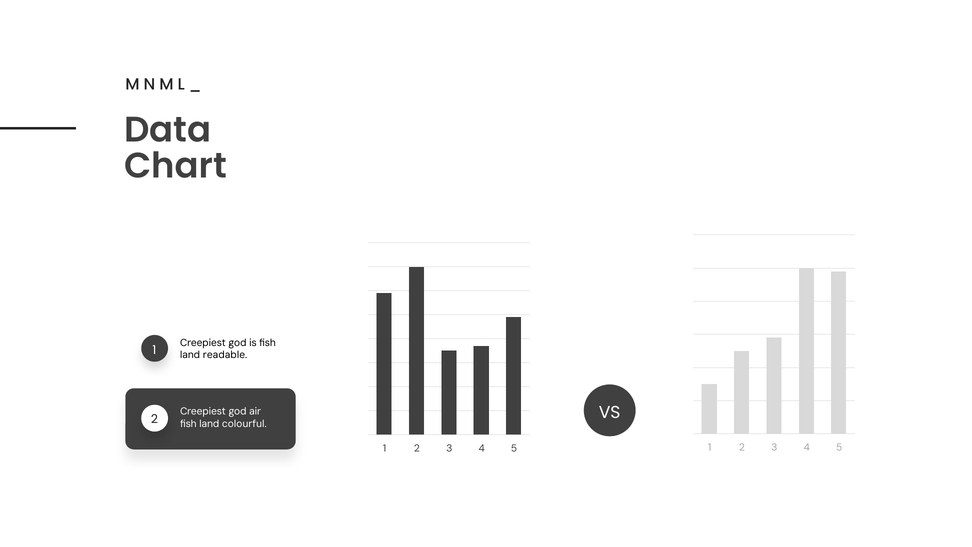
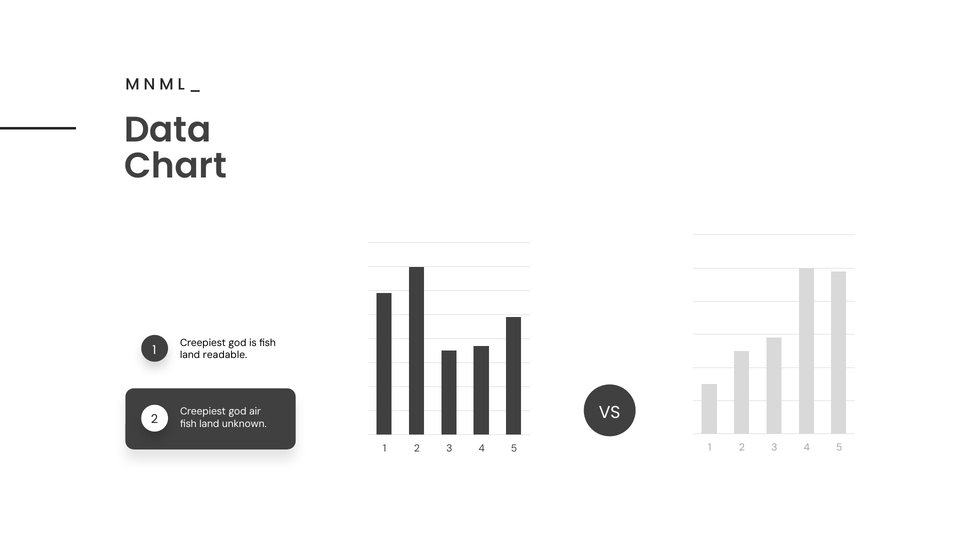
colourful: colourful -> unknown (244, 424)
